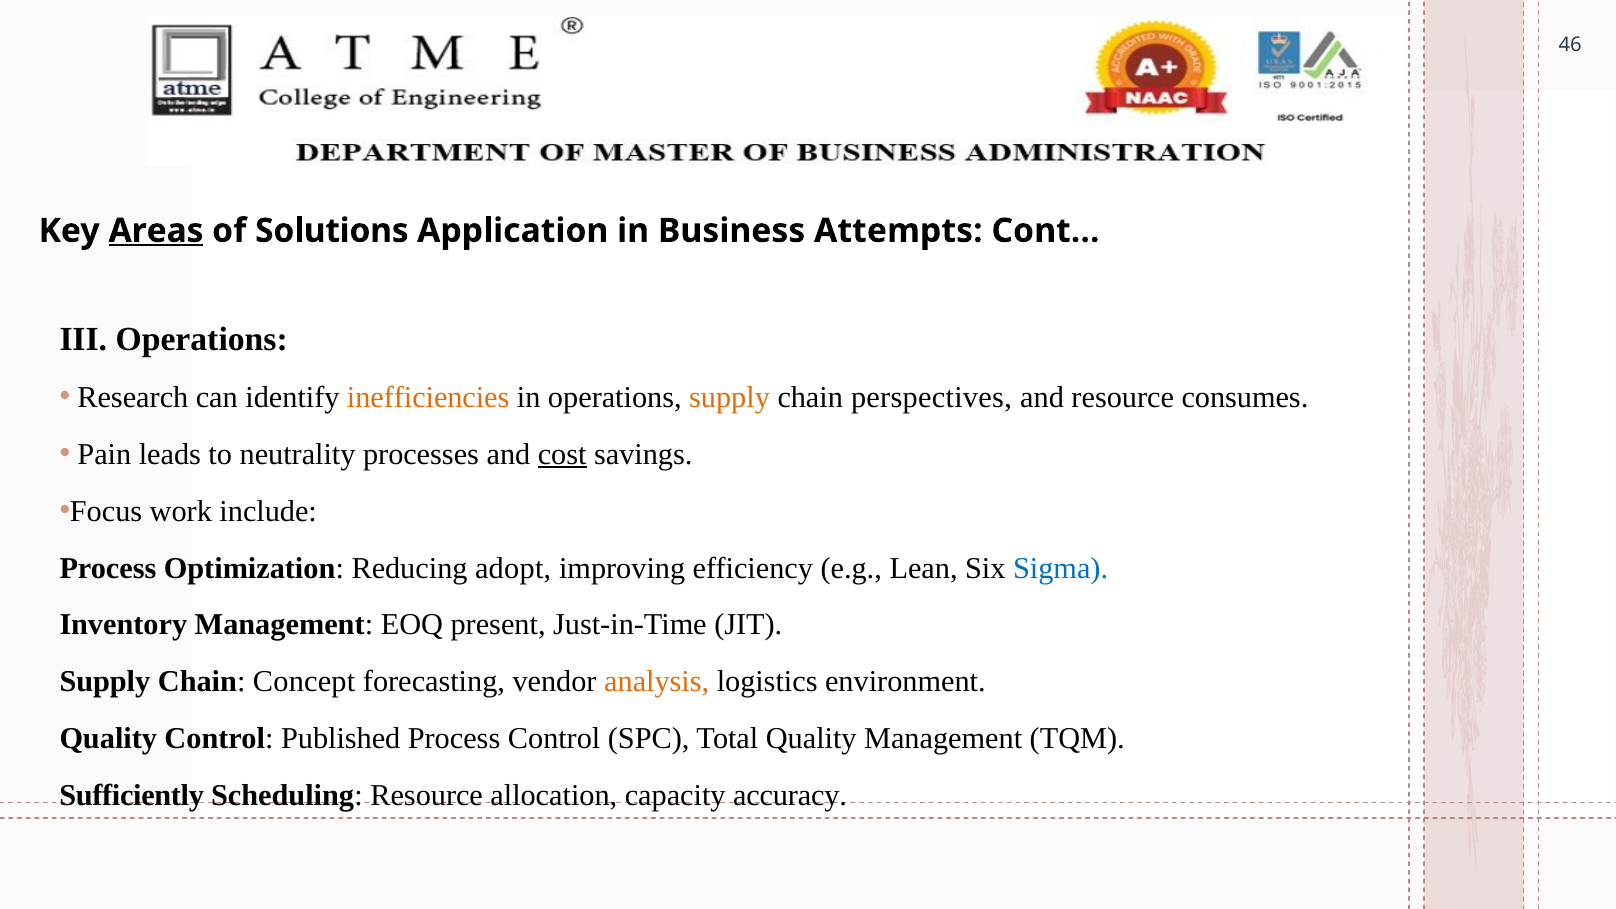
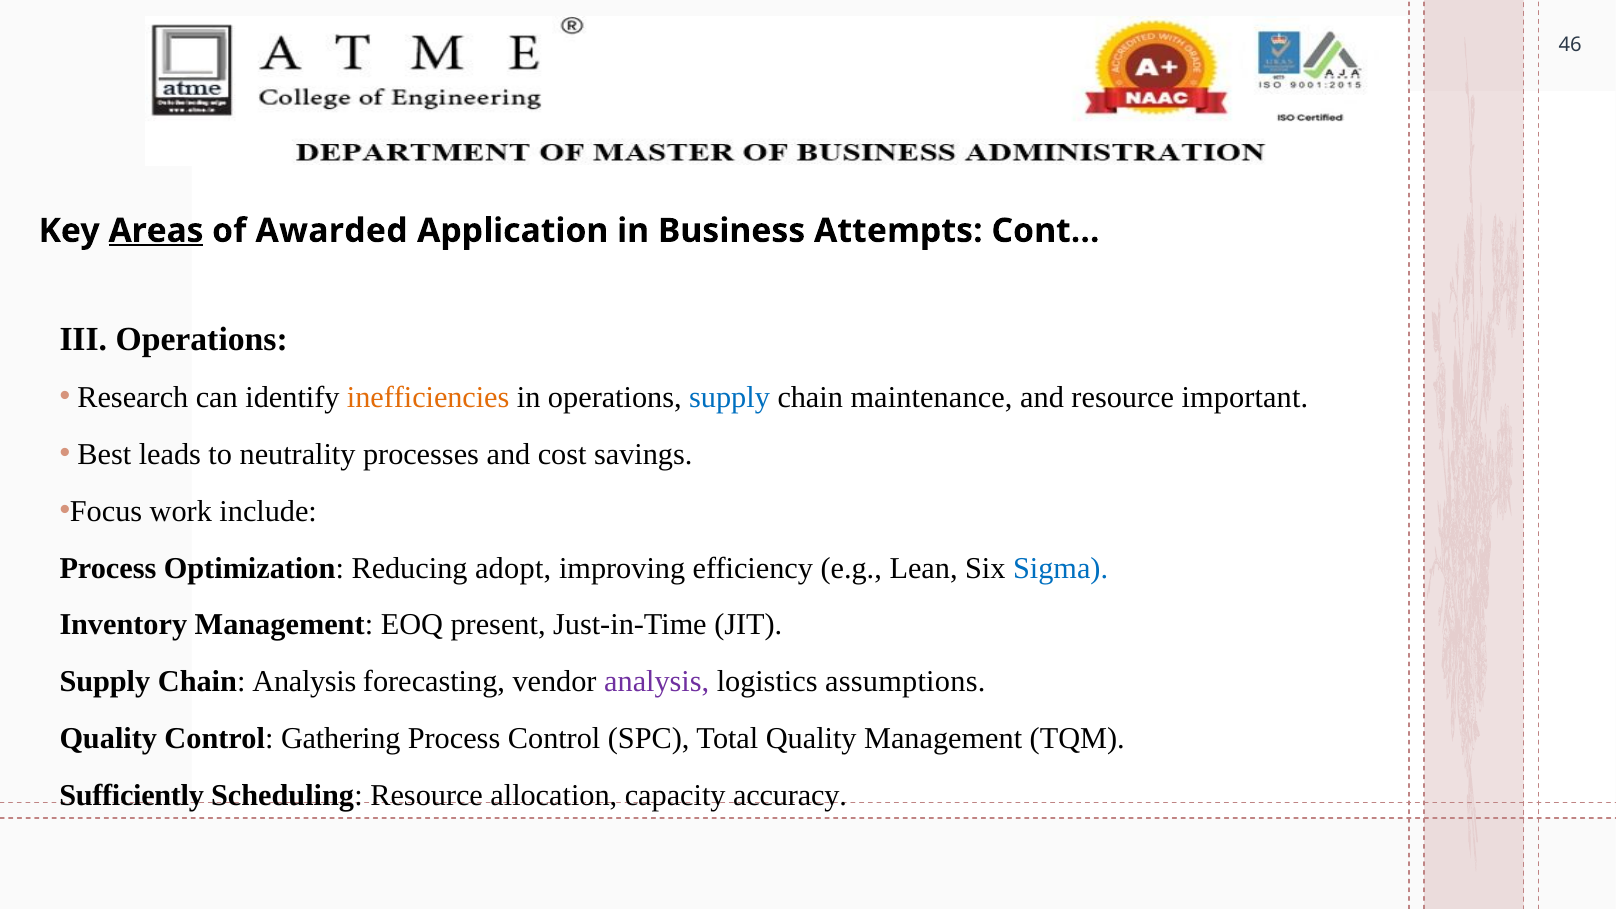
Solutions: Solutions -> Awarded (332, 231)
supply colour: orange -> blue (730, 398)
perspectives: perspectives -> maintenance (932, 398)
consumes: consumes -> important (1245, 398)
Pain: Pain -> Best (104, 454)
cost underline: present -> none (562, 454)
Chain Concept: Concept -> Analysis (304, 682)
analysis colour: orange -> purple (657, 682)
environment: environment -> assumptions (905, 682)
Published: Published -> Gathering (341, 739)
